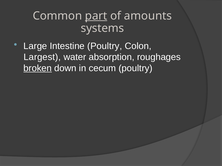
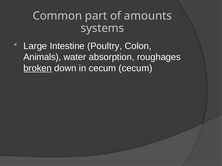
part underline: present -> none (96, 16)
Largest: Largest -> Animals (42, 57)
cecum poultry: poultry -> cecum (135, 68)
